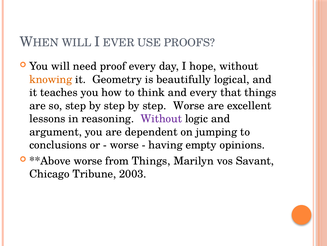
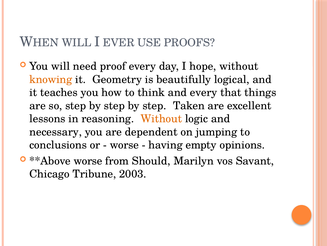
step Worse: Worse -> Taken (189, 105)
Without colour: purple -> orange (161, 118)
argument: argument -> necessary (56, 132)
from Things: Things -> Should (151, 160)
